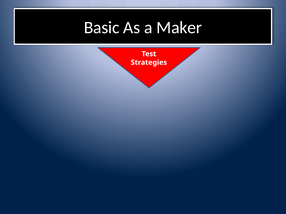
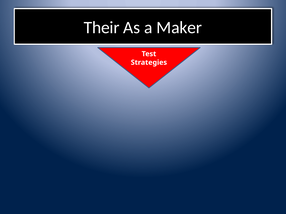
Basic: Basic -> Their (102, 28)
